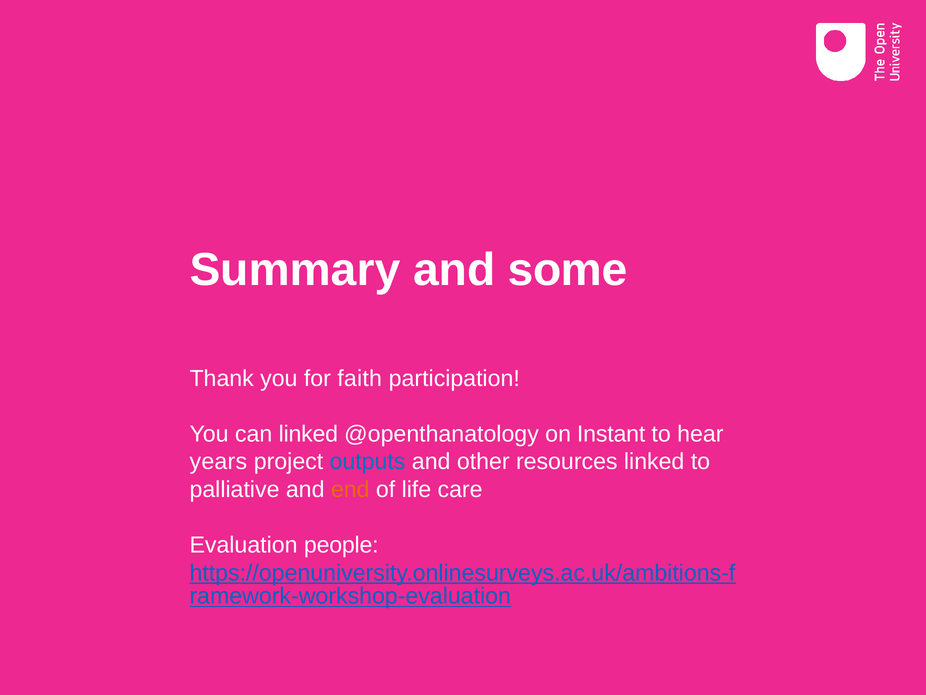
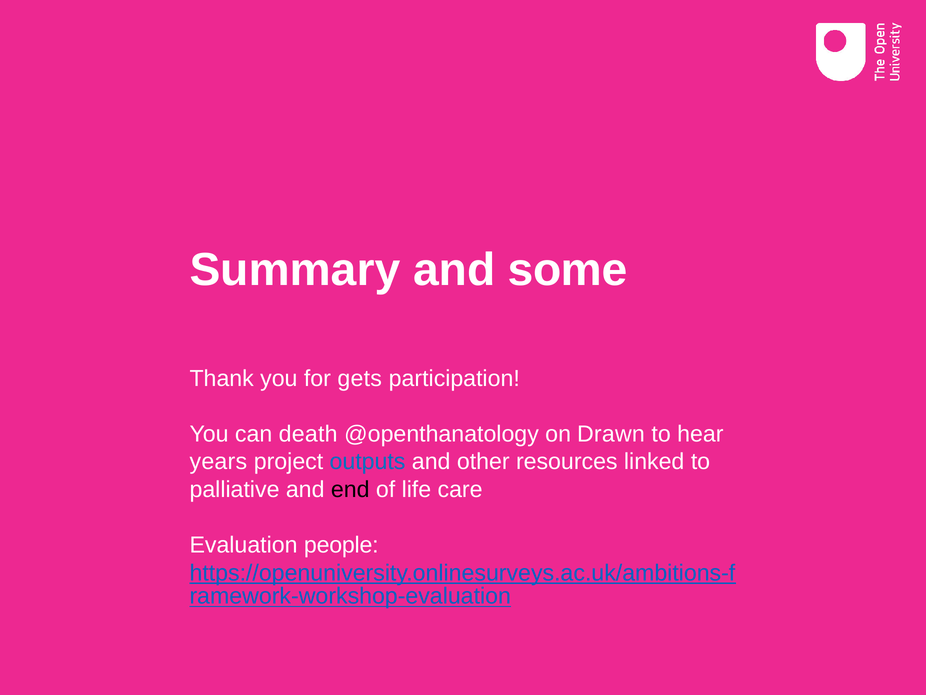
faith: faith -> gets (360, 378)
can linked: linked -> death (308, 434)
Instant: Instant -> Drawn (611, 434)
end colour: orange -> black (350, 489)
